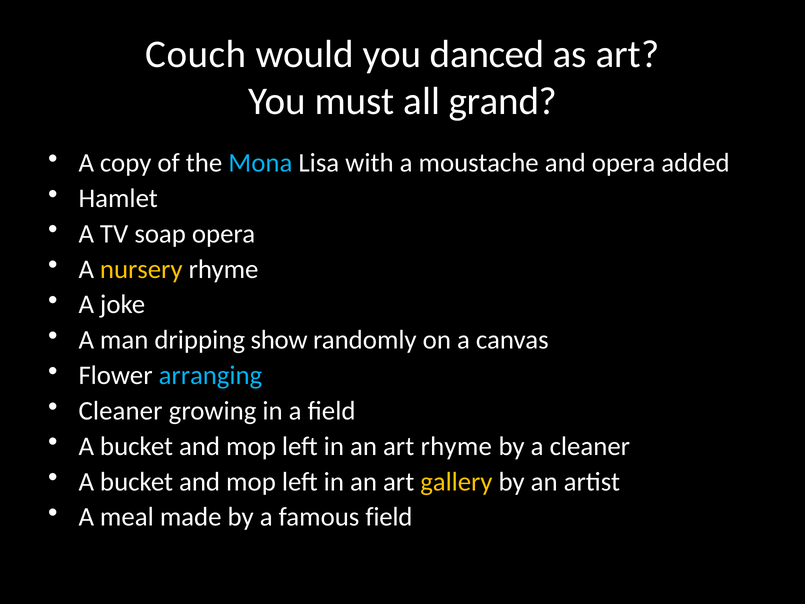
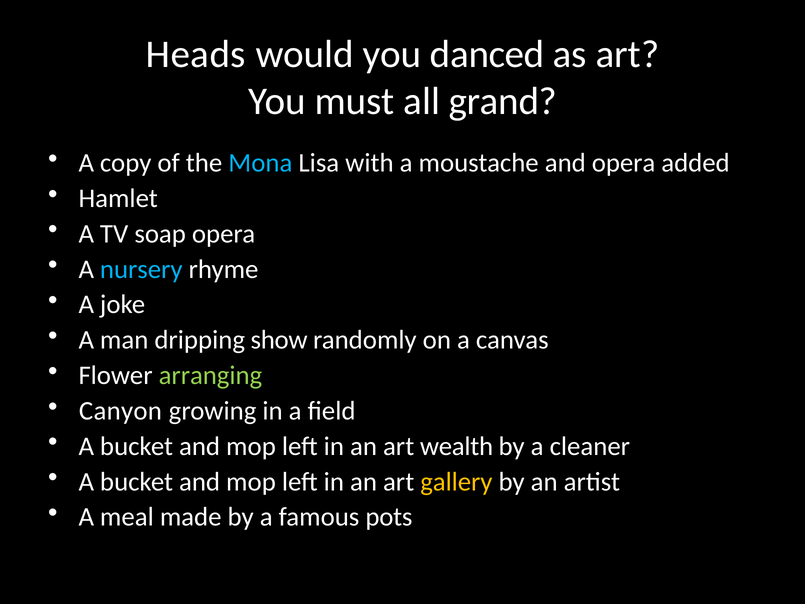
Couch: Couch -> Heads (196, 54)
nursery colour: yellow -> light blue (141, 269)
arranging colour: light blue -> light green (210, 375)
Cleaner: Cleaner -> Canyon (120, 411)
art rhyme: rhyme -> wealth (456, 446)
famous field: field -> pots (389, 517)
